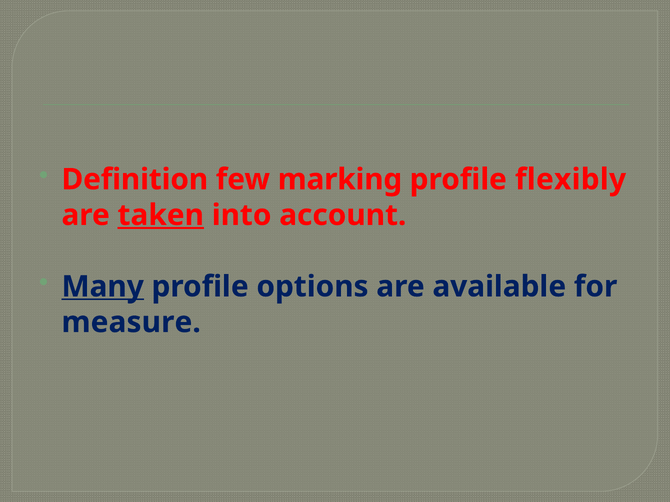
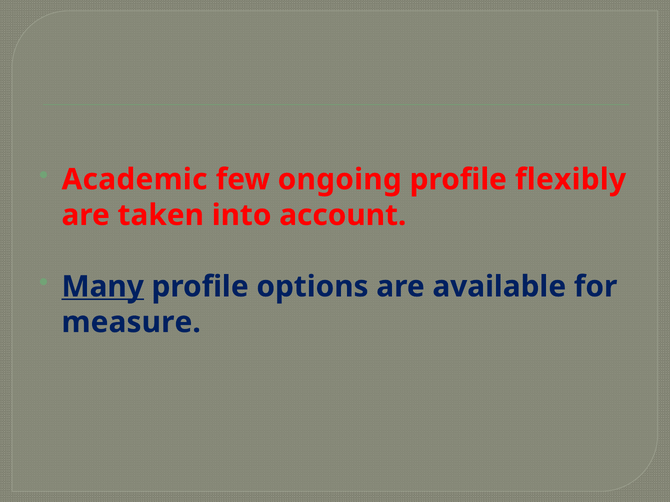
Definition: Definition -> Academic (135, 180)
marking: marking -> ongoing (340, 180)
taken underline: present -> none (161, 215)
